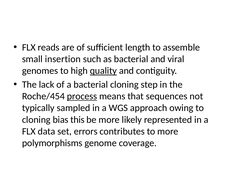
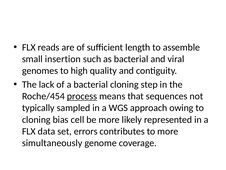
quality underline: present -> none (103, 71)
this: this -> cell (77, 119)
polymorphisms: polymorphisms -> simultaneously (52, 143)
